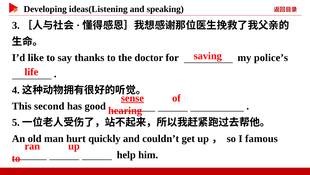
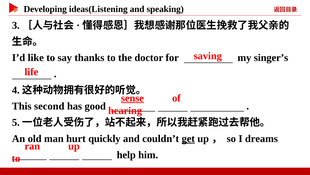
police’s: police’s -> singer’s (271, 58)
get underline: none -> present (188, 138)
famous: famous -> dreams (261, 138)
